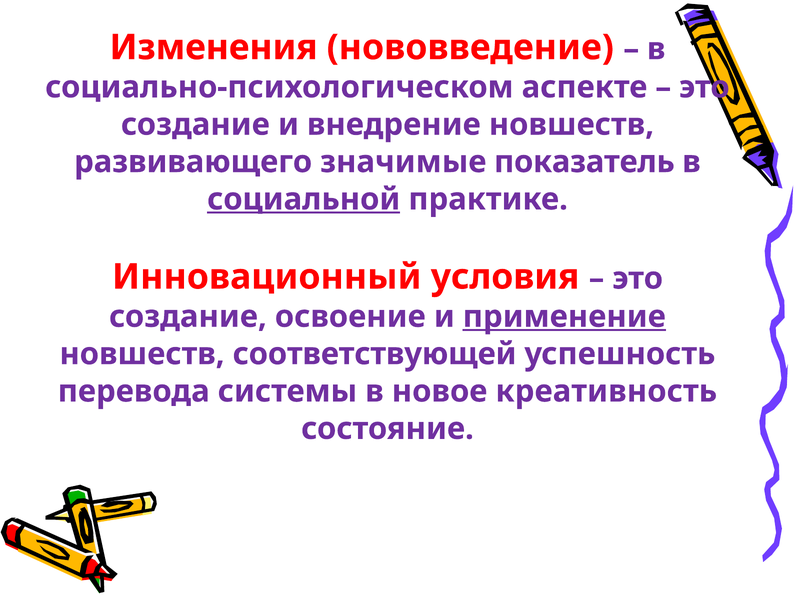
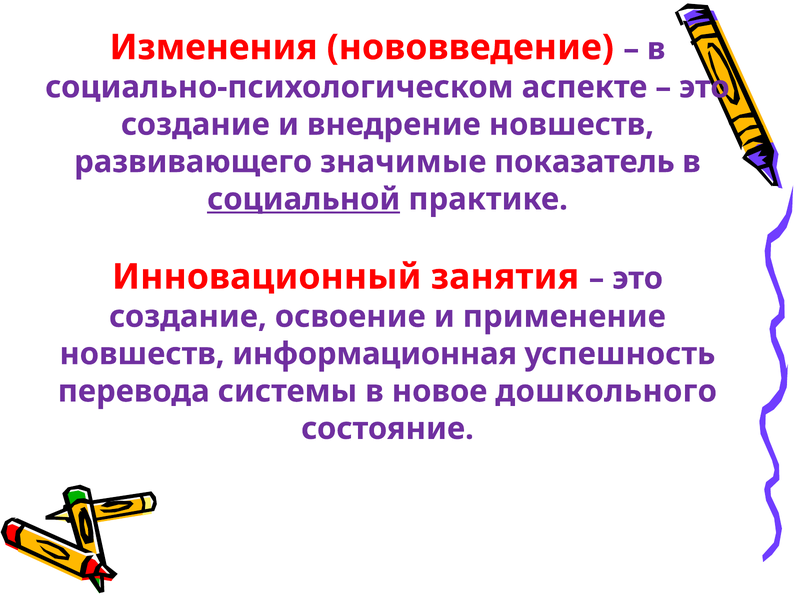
условия: условия -> занятия (505, 277)
применение underline: present -> none (564, 317)
соответствующей: соответствующей -> информационная (375, 354)
креативность: креативность -> дошкольного (606, 391)
